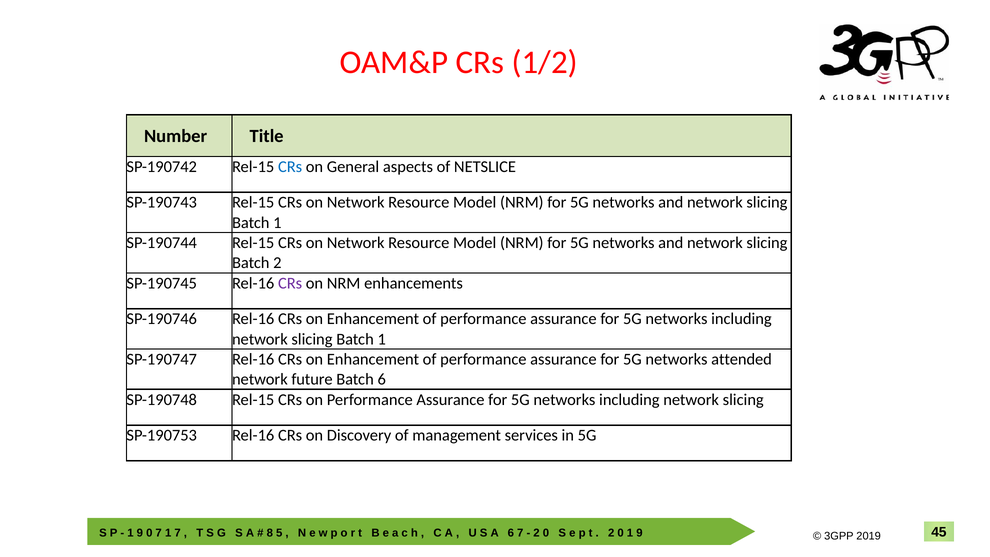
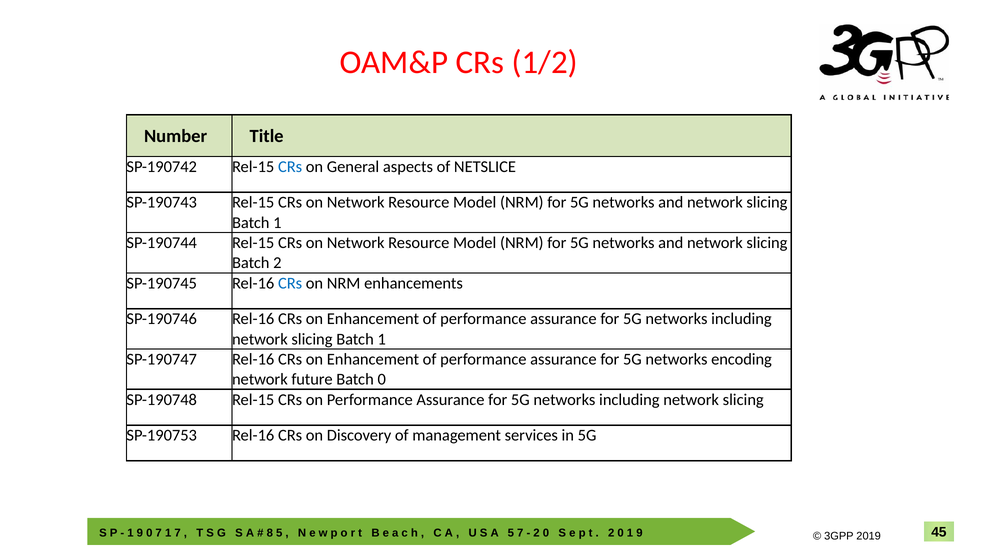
CRs colour: purple -> blue (290, 283)
attended: attended -> encoding (742, 359)
Batch 6: 6 -> 0 (382, 379)
6: 6 -> 5 (511, 533)
